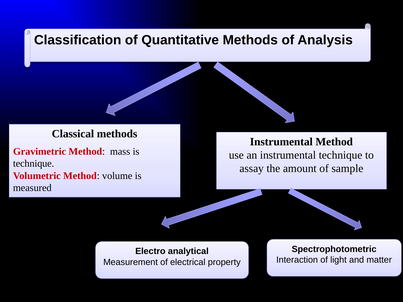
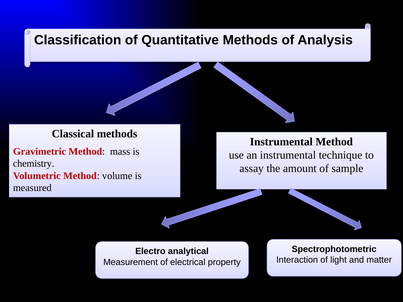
technique: technique -> chemistry (34, 164)
